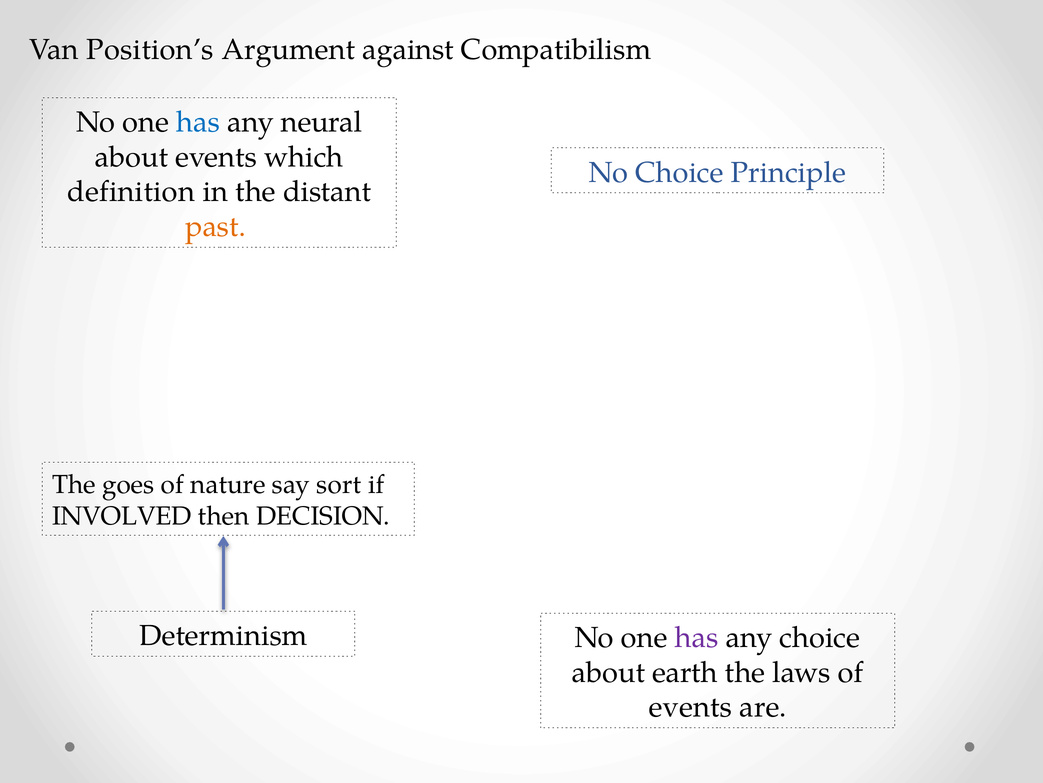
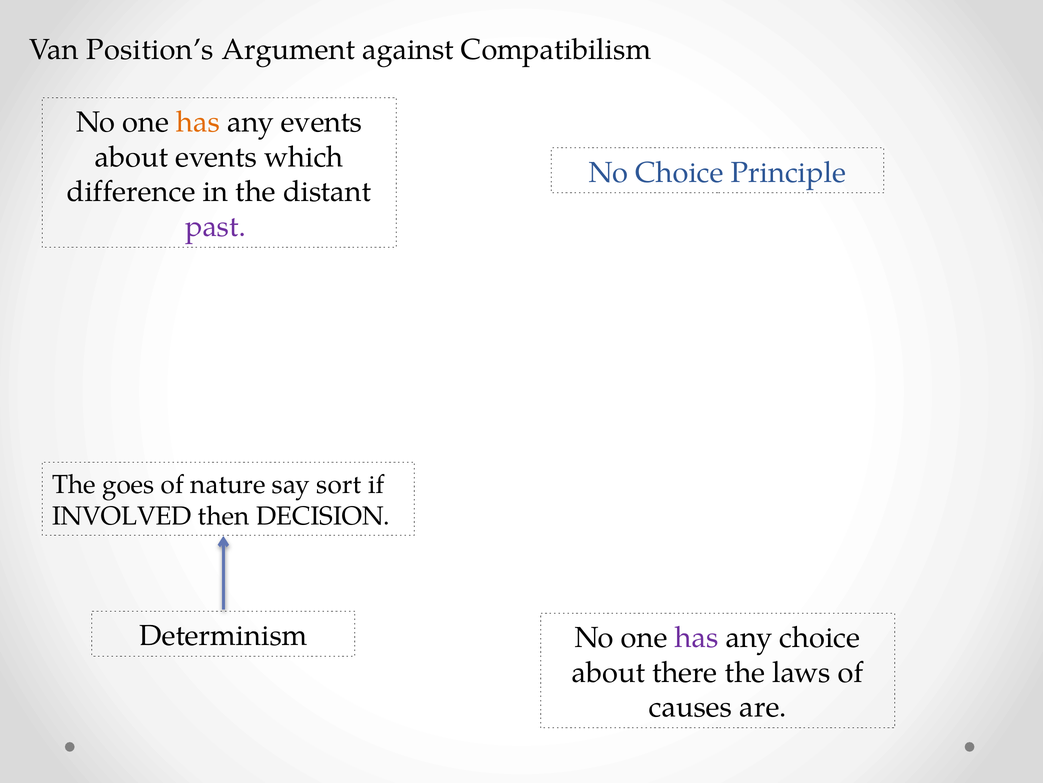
has colour: blue -> orange (198, 122)
any neural: neural -> events (322, 122)
definition: definition -> difference (131, 192)
past colour: orange -> purple (216, 226)
earth: earth -> there (685, 672)
events: events -> causes (690, 707)
